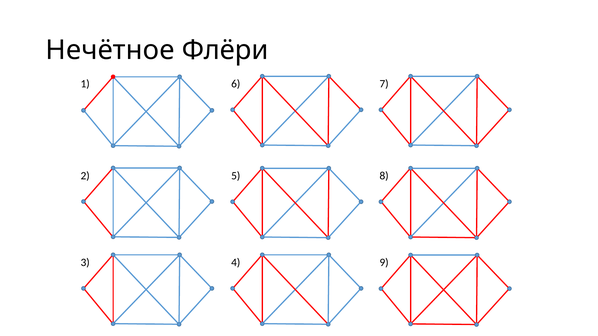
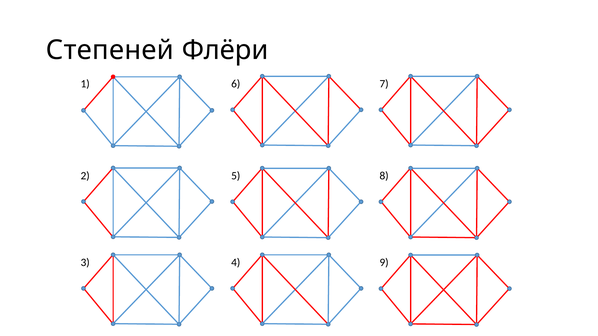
Нечётное: Нечётное -> Степеней (110, 50)
